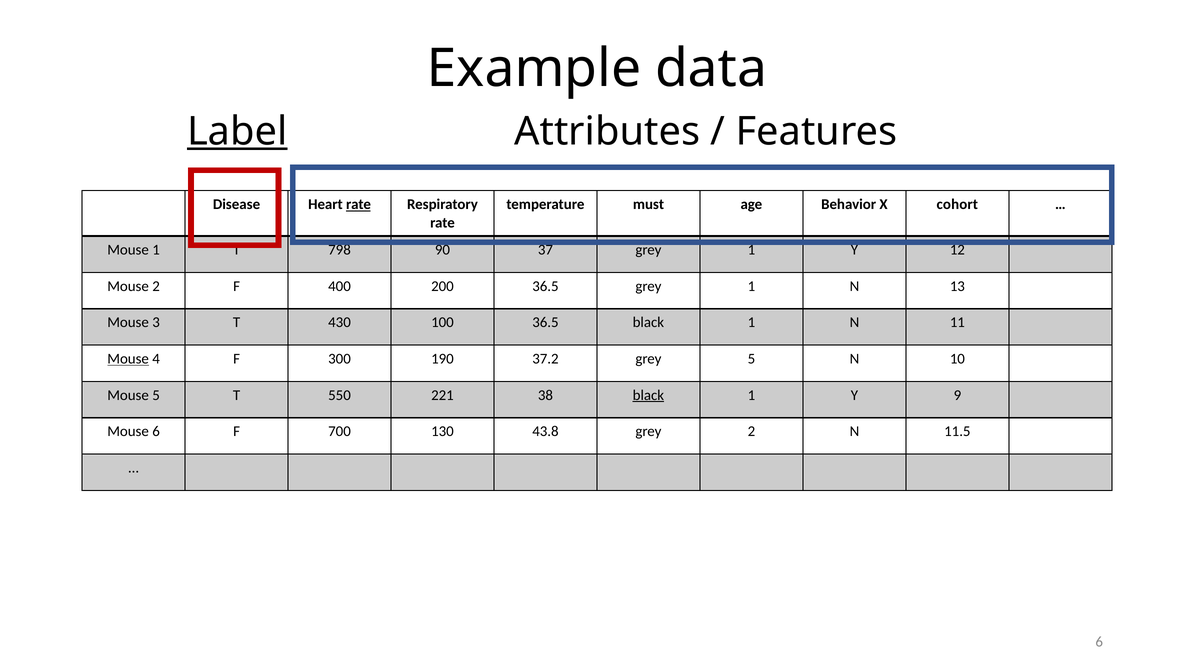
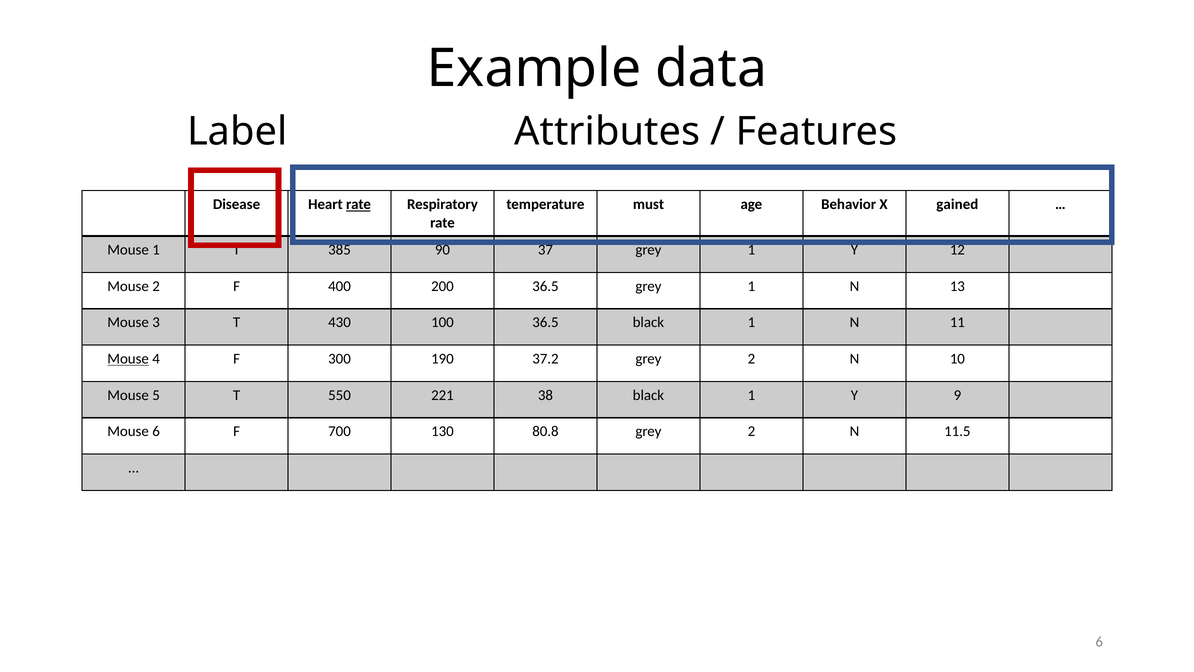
Label underline: present -> none (237, 132)
cohort: cohort -> gained (957, 204)
798: 798 -> 385 (340, 250)
37.2 grey 5: 5 -> 2 (752, 359)
black underline: present -> none (648, 395)
43.8: 43.8 -> 80.8 (545, 431)
